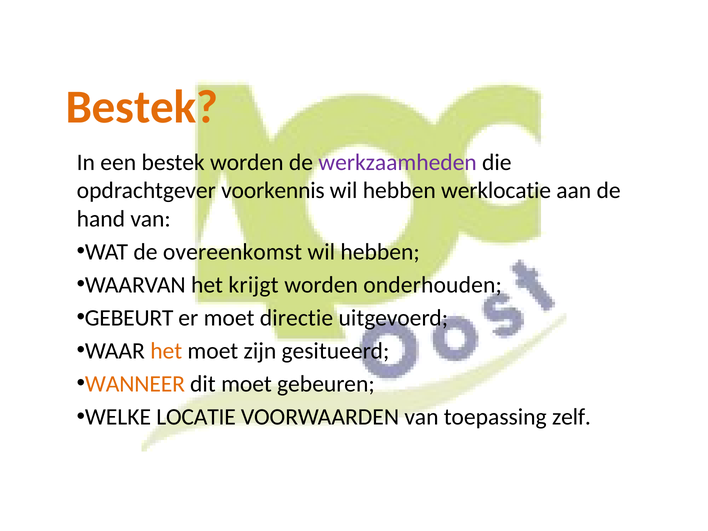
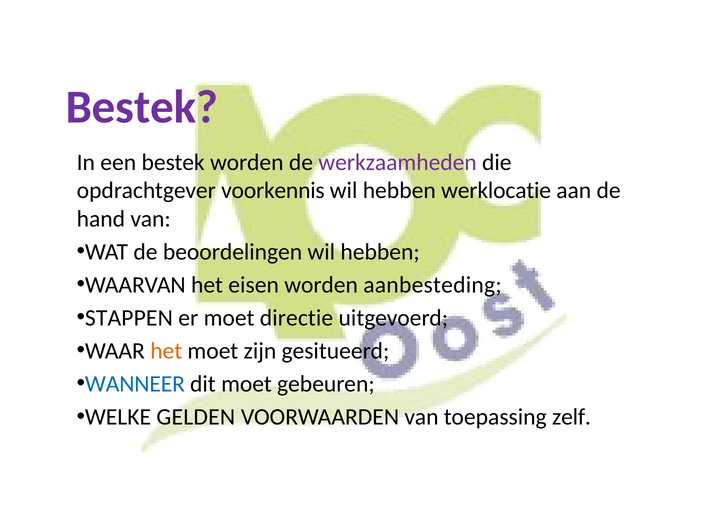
Bestek colour: orange -> purple (142, 107)
overeenkomst: overeenkomst -> beoordelingen (233, 252)
krijgt: krijgt -> eisen (254, 285)
onderhouden: onderhouden -> aanbesteding (432, 285)
GEBEURT: GEBEURT -> STAPPEN (129, 318)
WANNEER colour: orange -> blue (135, 384)
LOCATIE: LOCATIE -> GELDEN (196, 417)
